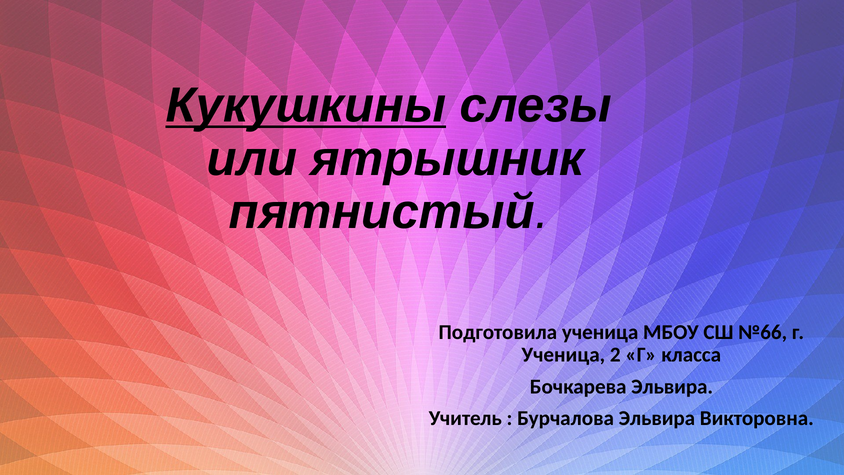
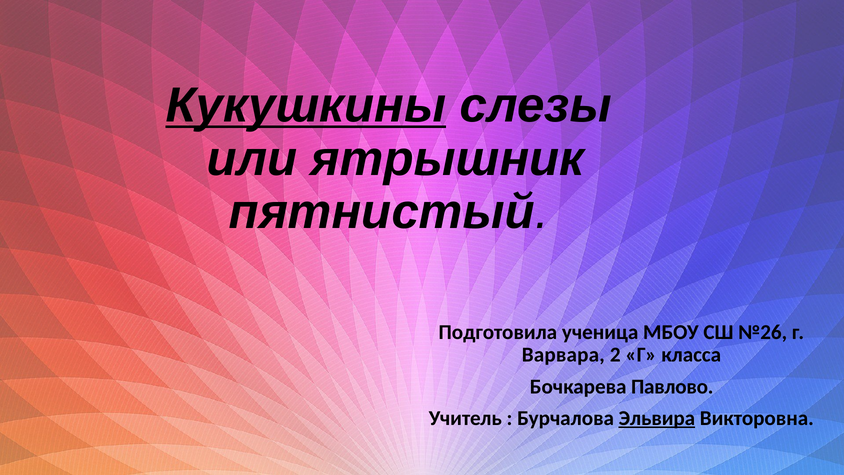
№66: №66 -> №26 (763, 332)
Ученица: Ученица -> Варвара (563, 355)
Бочкарева Эльвира: Эльвира -> Павлово (672, 386)
Эльвира underline: none -> present (657, 418)
